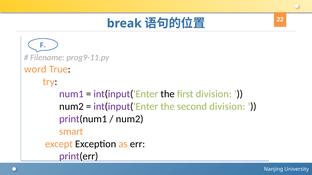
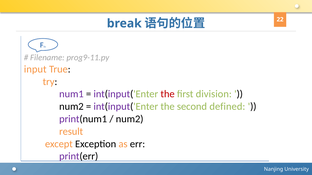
word: word -> input (35, 69)
the colour: black -> red (168, 94)
second division: division -> defined (227, 107)
smart: smart -> result (71, 132)
